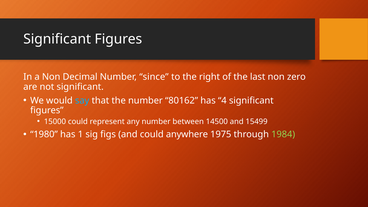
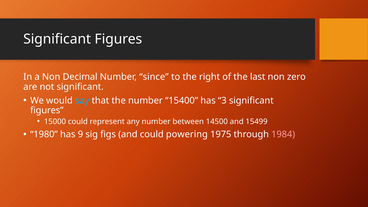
80162: 80162 -> 15400 (182, 101)
4: 4 -> 3 (222, 101)
1: 1 -> 9 (80, 134)
anywhere: anywhere -> powering (187, 134)
1984 colour: light green -> pink (283, 134)
